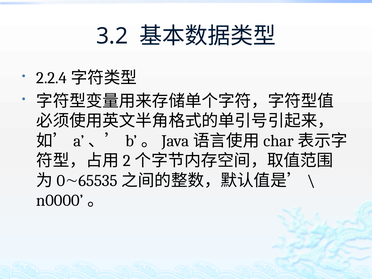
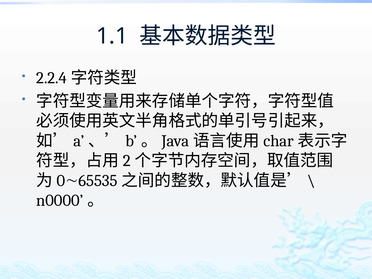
3.2: 3.2 -> 1.1 (112, 36)
